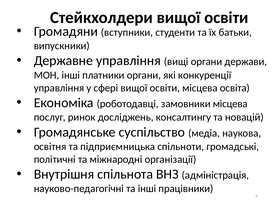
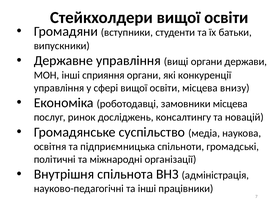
платники: платники -> сприяння (103, 75)
освіта: освіта -> внизу (235, 88)
